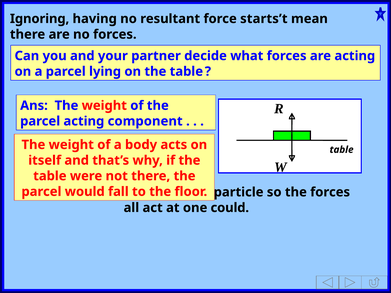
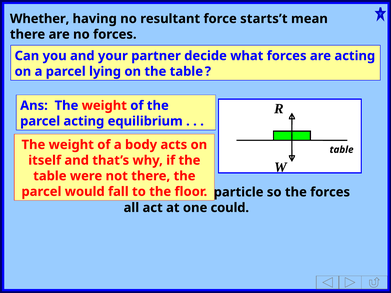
Ignoring: Ignoring -> Whether (40, 19)
component: component -> equilibrium (145, 121)
